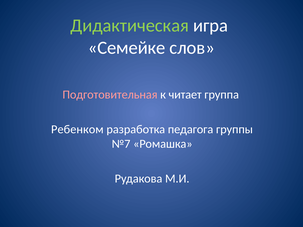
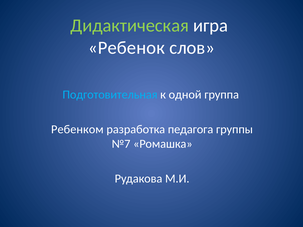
Семейке: Семейке -> Ребенок (126, 48)
Подготовительная colour: pink -> light blue (110, 95)
читает: читает -> одной (185, 95)
